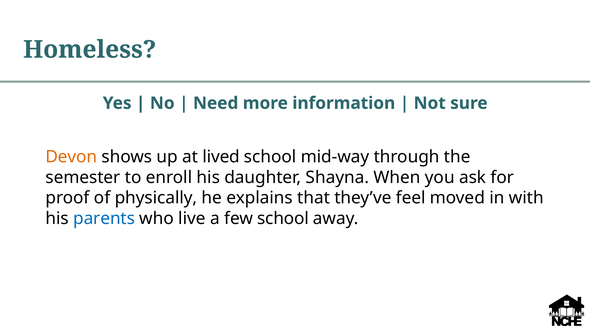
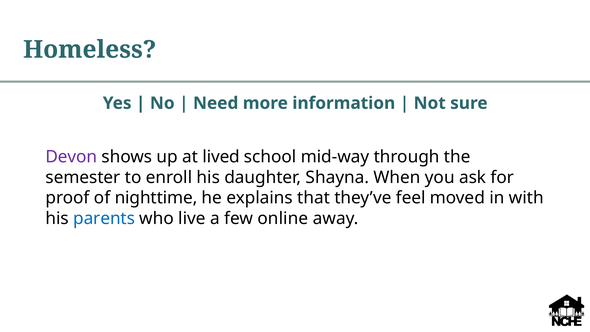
Devon colour: orange -> purple (71, 157)
physically: physically -> nighttime (156, 198)
few school: school -> online (283, 218)
